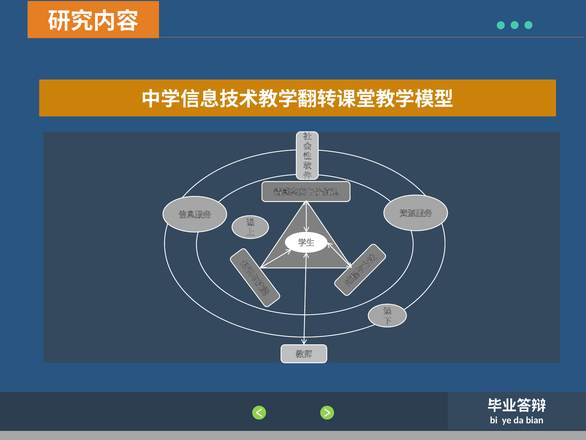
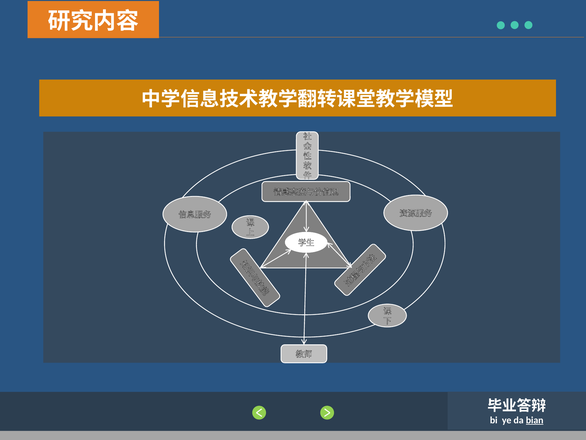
bian underline: none -> present (535, 420)
